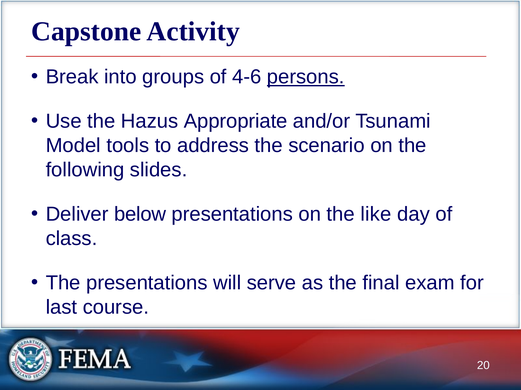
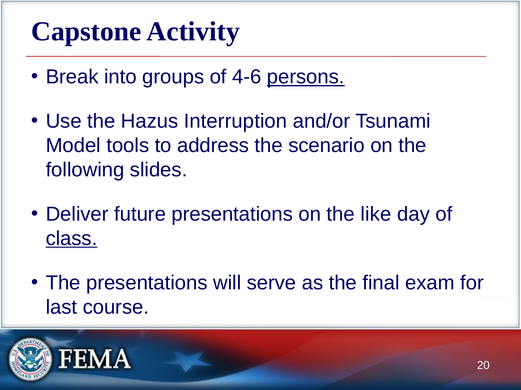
Appropriate: Appropriate -> Interruption (236, 122)
below: below -> future (140, 215)
class underline: none -> present (72, 239)
